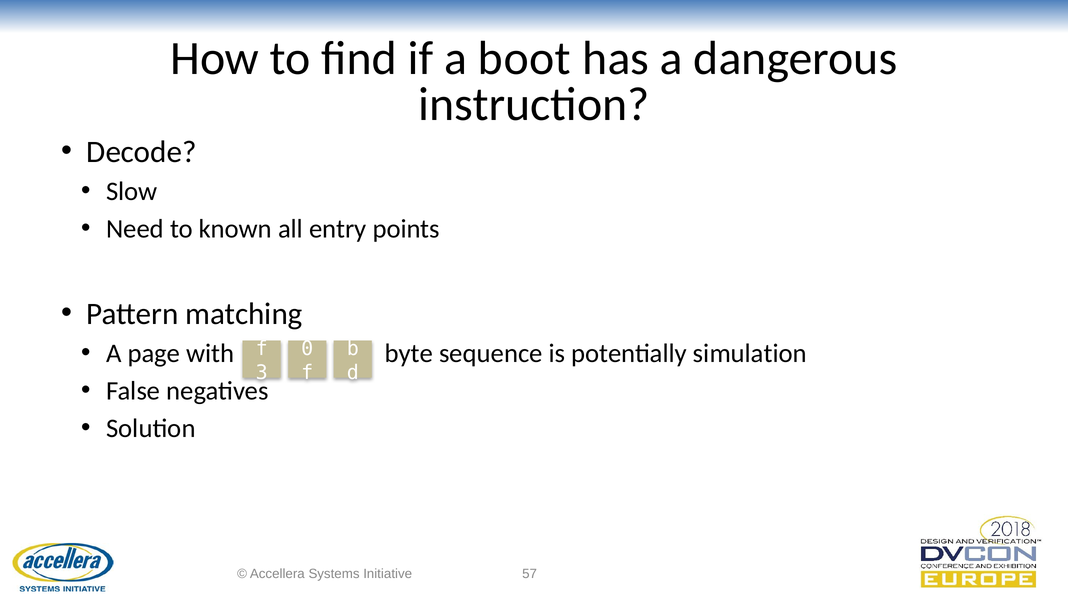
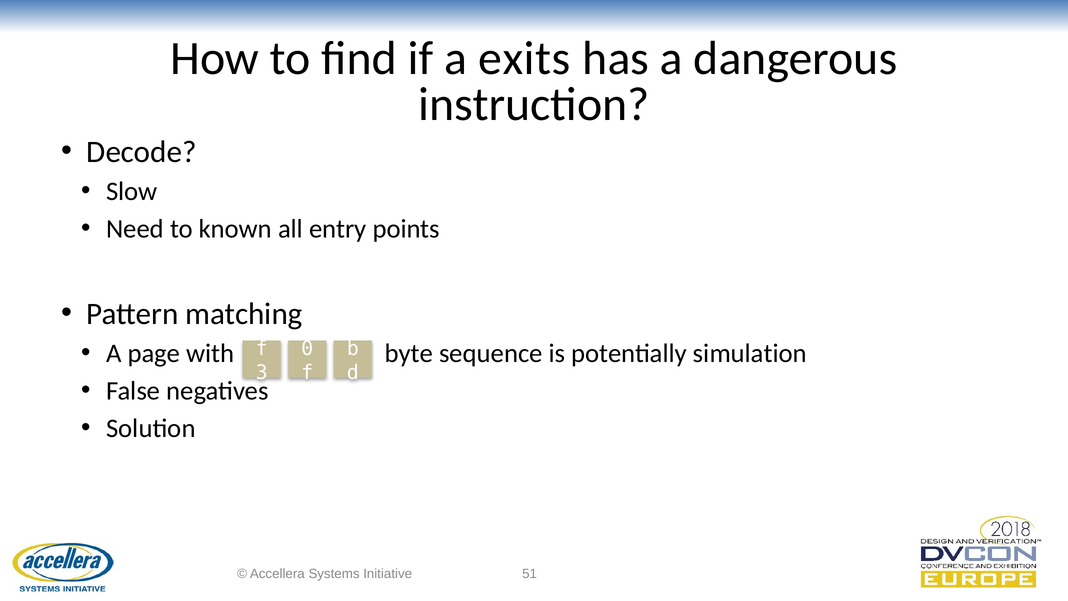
boot: boot -> exits (524, 58)
57: 57 -> 51 (530, 574)
